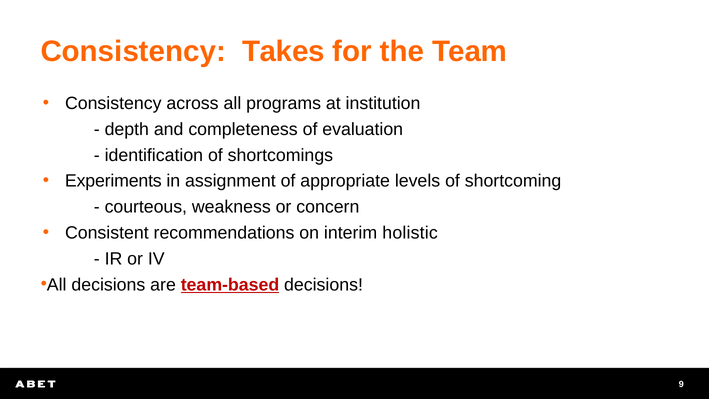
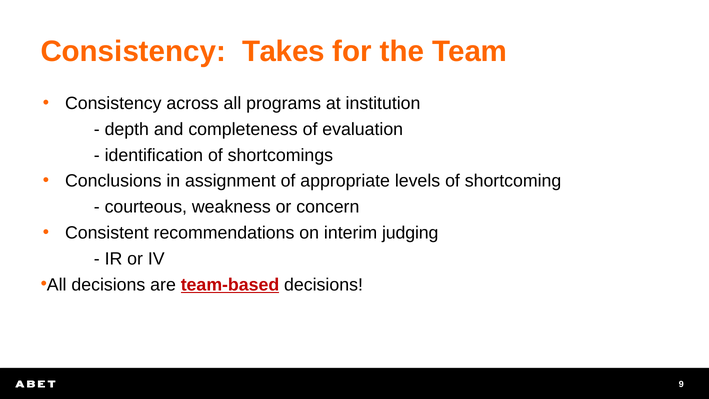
Experiments: Experiments -> Conclusions (113, 181)
holistic: holistic -> judging (410, 233)
